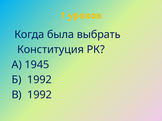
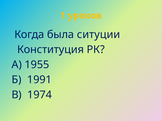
выбрать: выбрать -> ситуции (99, 35)
1945: 1945 -> 1955 (37, 65)
Б 1992: 1992 -> 1991 (39, 80)
В 1992: 1992 -> 1974 (40, 95)
